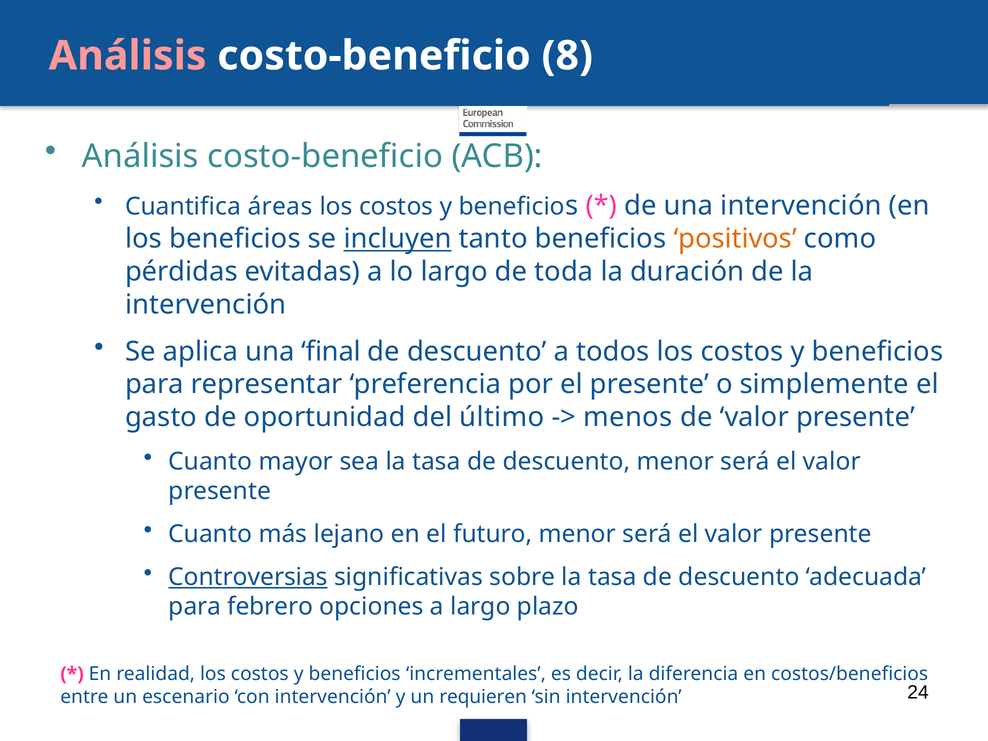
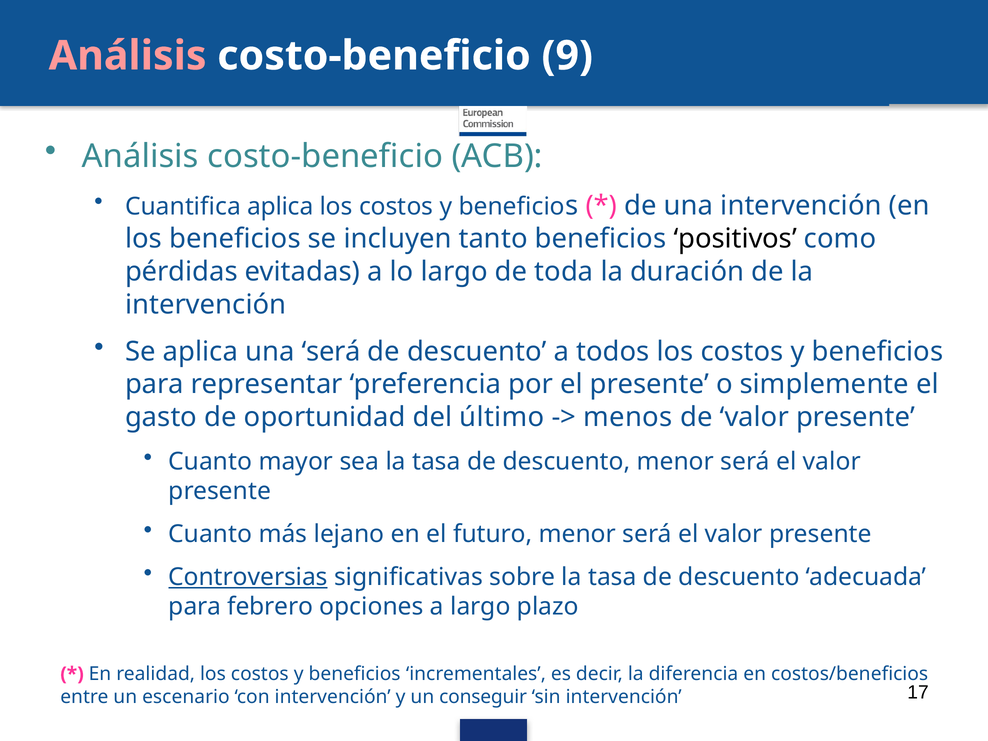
8: 8 -> 9 (567, 56)
Cuantifica áreas: áreas -> aplica (280, 207)
incluyen underline: present -> none (398, 239)
positivos colour: orange -> black (735, 239)
una final: final -> será (331, 351)
requieren: requieren -> conseguir (483, 697)
24: 24 -> 17 (918, 693)
